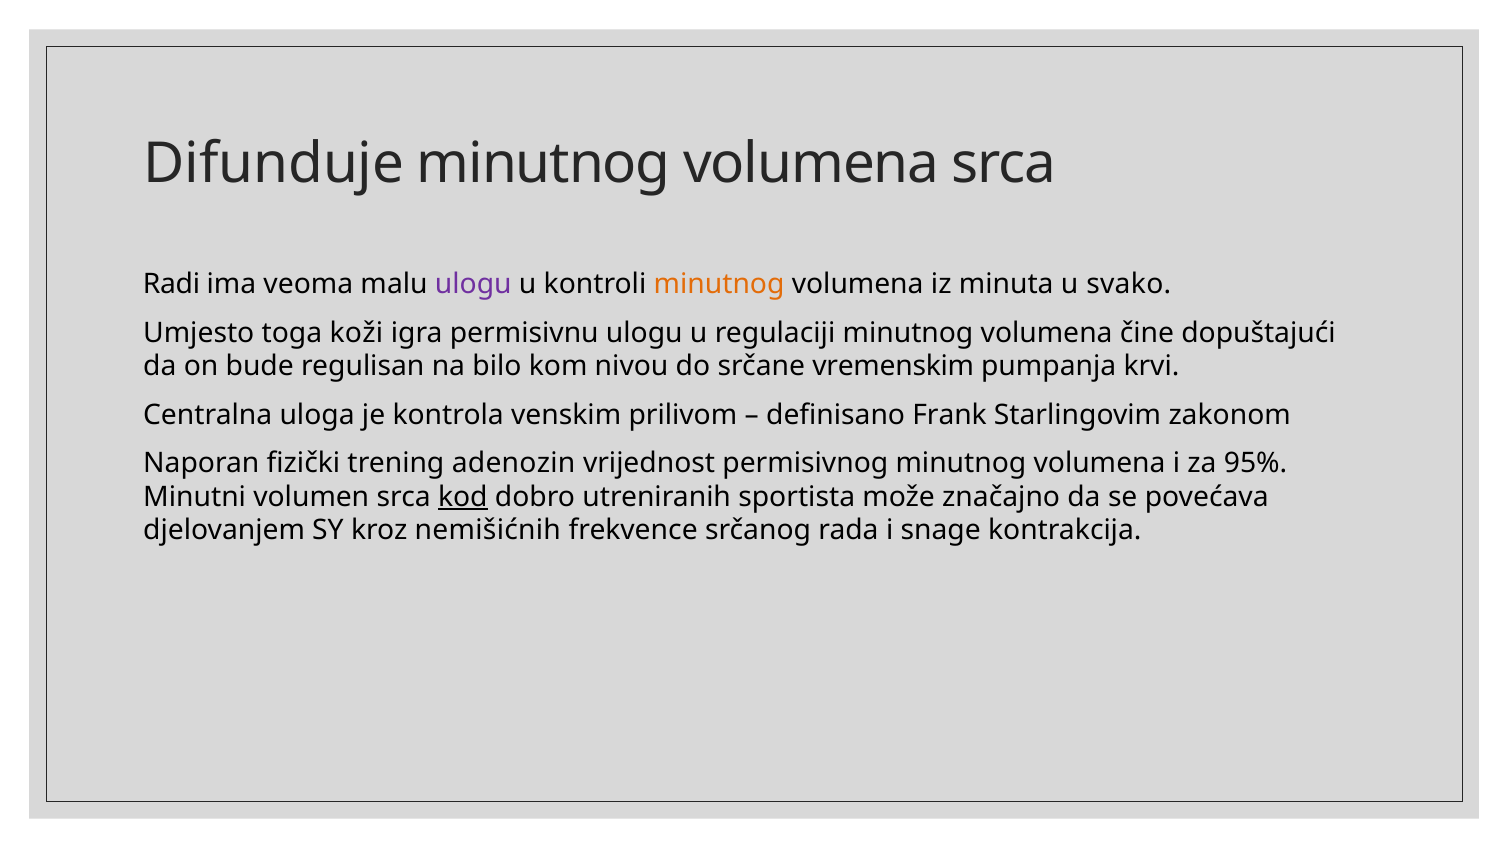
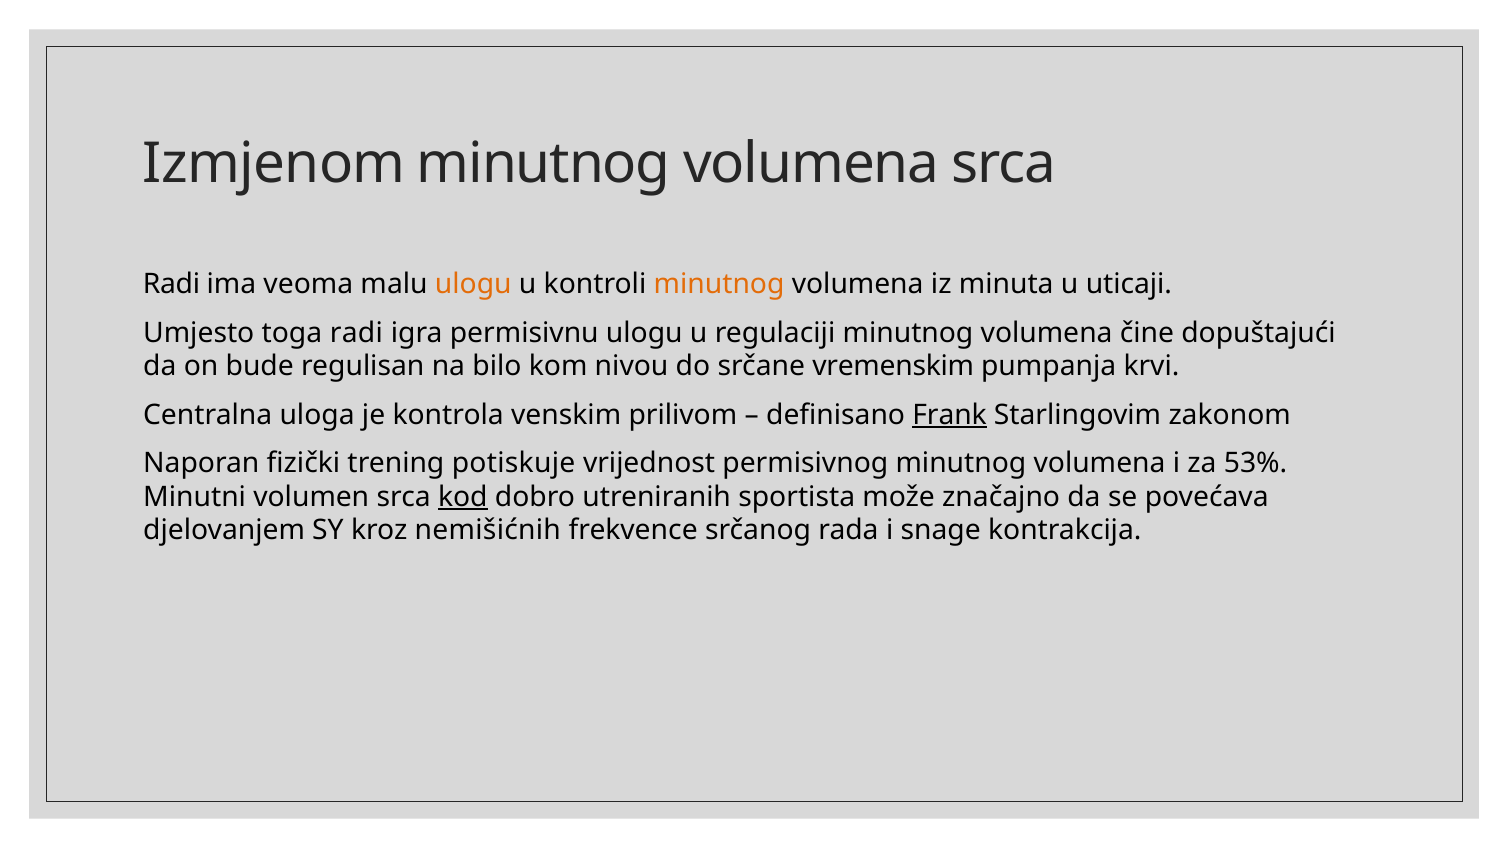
Difunduje: Difunduje -> Izmjenom (274, 164)
ulogu colour: purple -> orange (473, 285)
svako: svako -> uticaji (1129, 285)
toga koži: koži -> radi (356, 333)
Frank underline: none -> present (950, 415)
adenozin: adenozin -> potiskuje (514, 463)
95%: 95% -> 53% (1256, 463)
